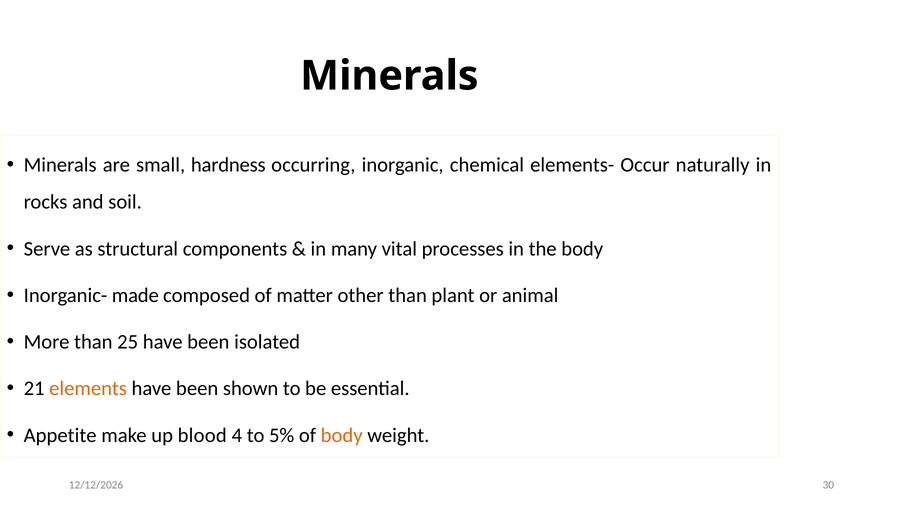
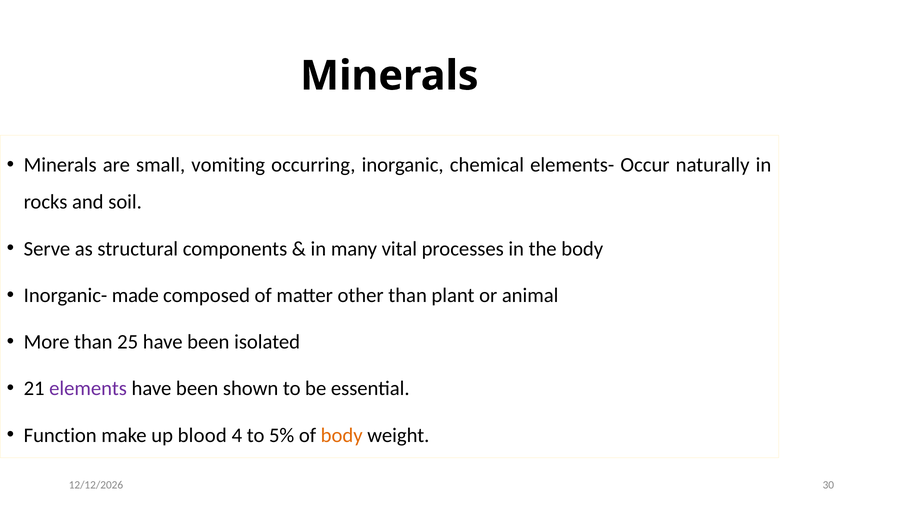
hardness: hardness -> vomiting (228, 165)
elements colour: orange -> purple (88, 389)
Appetite: Appetite -> Function (60, 435)
